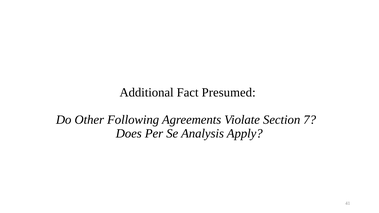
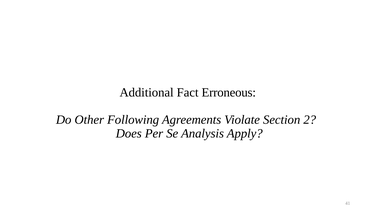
Presumed: Presumed -> Erroneous (229, 93)
7: 7 -> 2 (310, 120)
